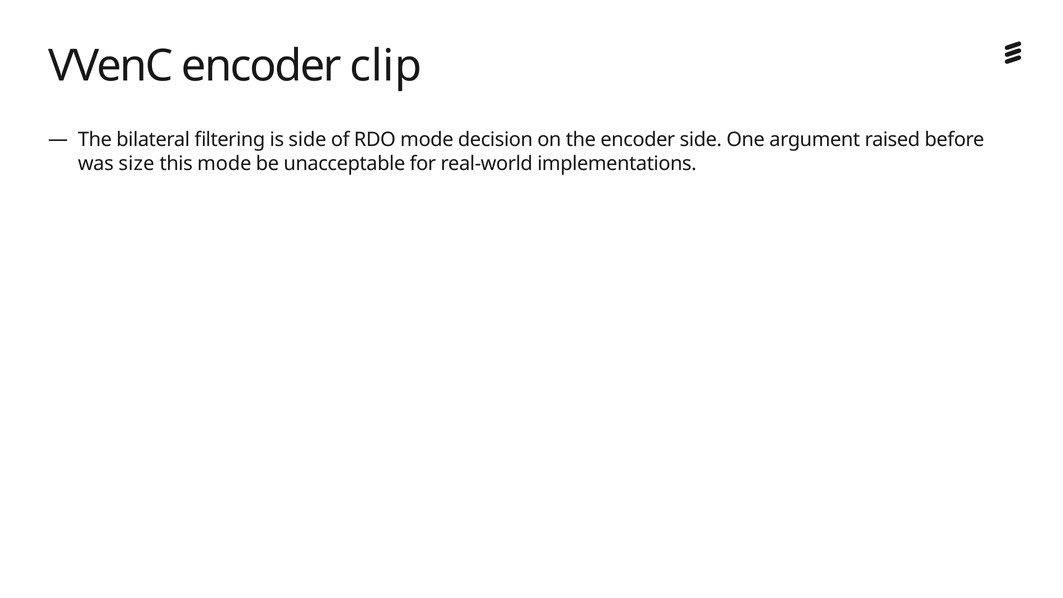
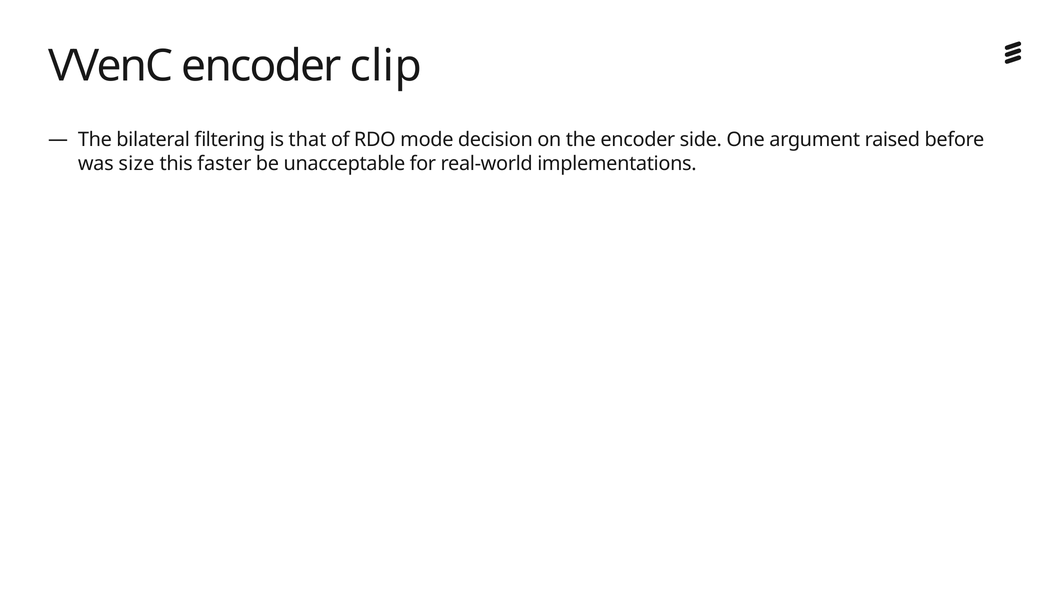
is side: side -> that (307, 140)
this mode: mode -> faster (224, 164)
